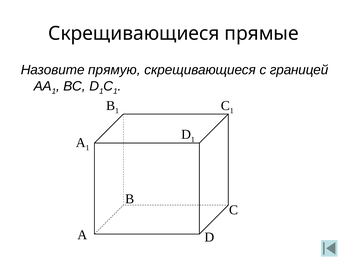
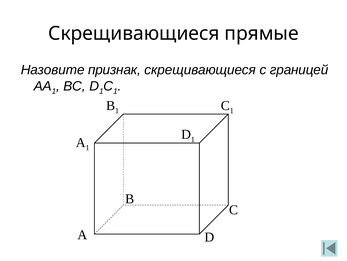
прямую: прямую -> признак (114, 70)
